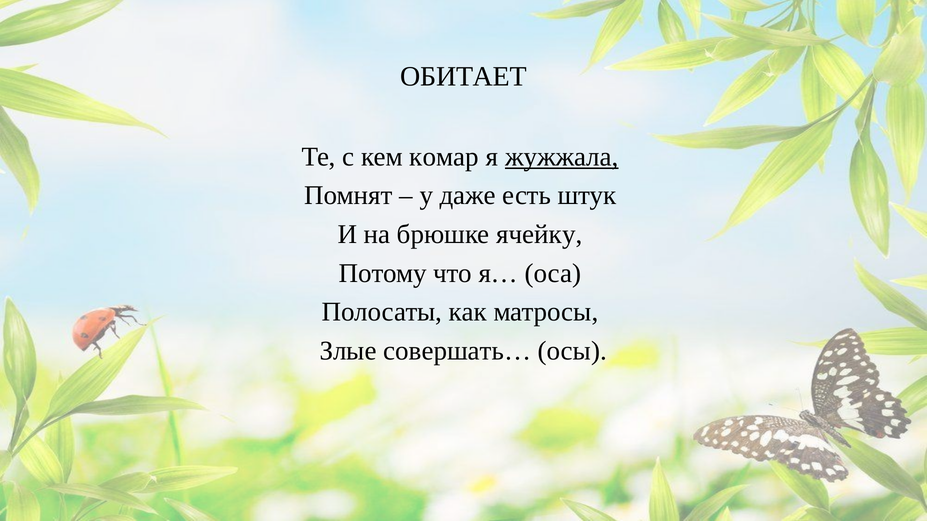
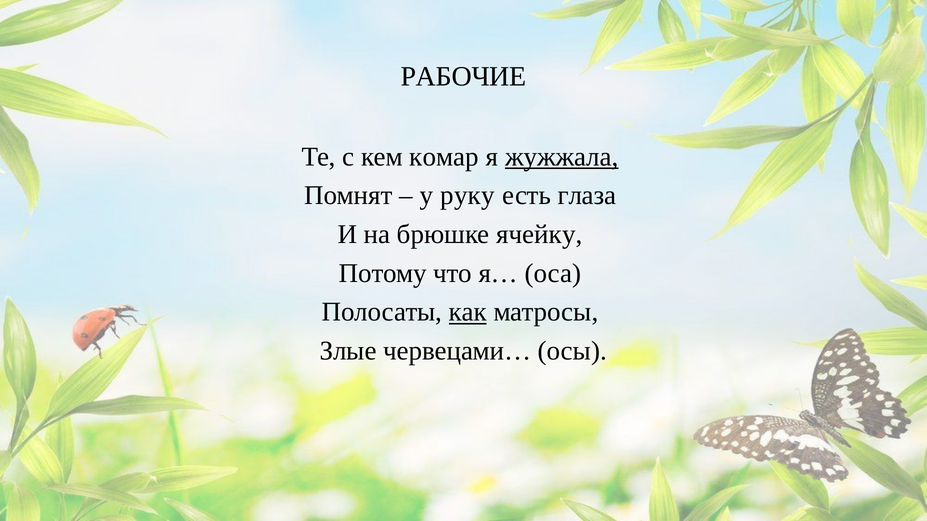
ОБИТАЕТ: ОБИТАЕТ -> РАБОЧИЕ (464, 76)
даже: даже -> руку (468, 196)
штук: штук -> глаза (587, 196)
как underline: none -> present (468, 312)
совершать…: совершать… -> червецами… (457, 351)
